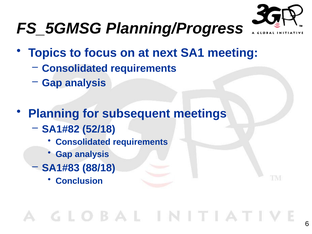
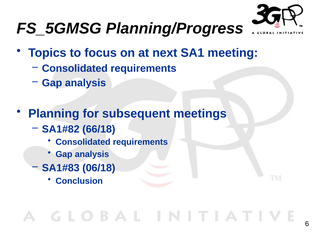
52/18: 52/18 -> 66/18 (99, 129)
88/18: 88/18 -> 06/18 (99, 168)
